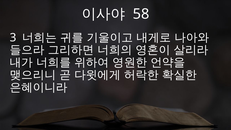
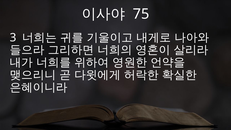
58: 58 -> 75 (141, 14)
